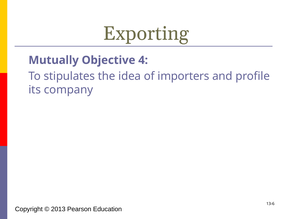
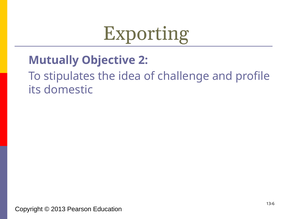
4: 4 -> 2 (143, 60)
importers: importers -> challenge (183, 76)
company: company -> domestic (68, 90)
